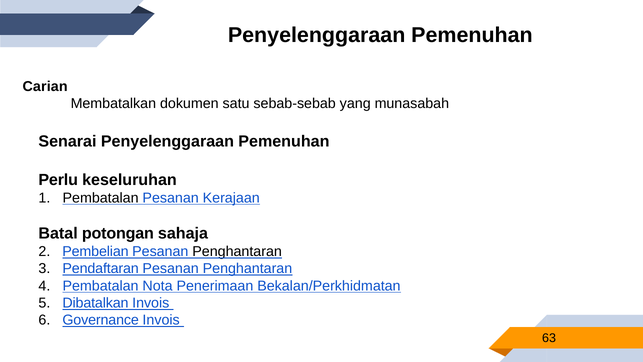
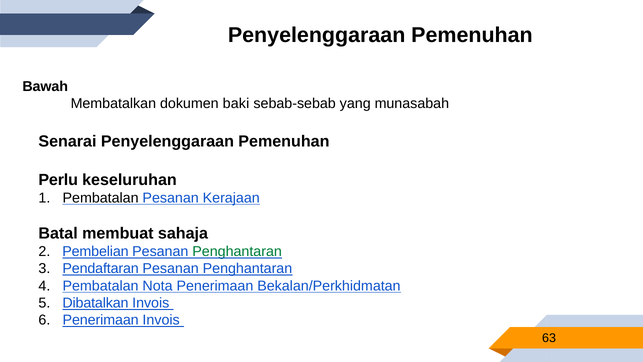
Carian: Carian -> Bawah (45, 86)
satu: satu -> baki (236, 104)
potongan: potongan -> membuat (118, 233)
Penghantaran colour: black -> green (237, 251)
Governance: Governance -> Penerimaan (101, 320)
